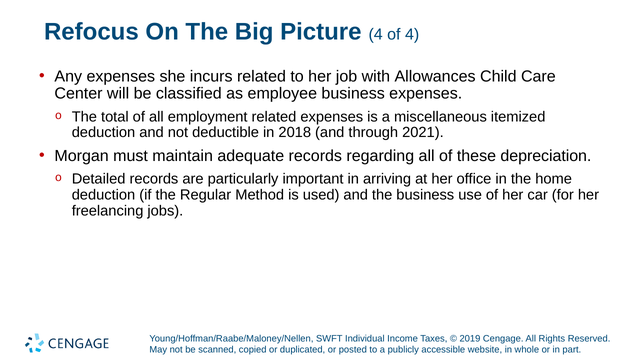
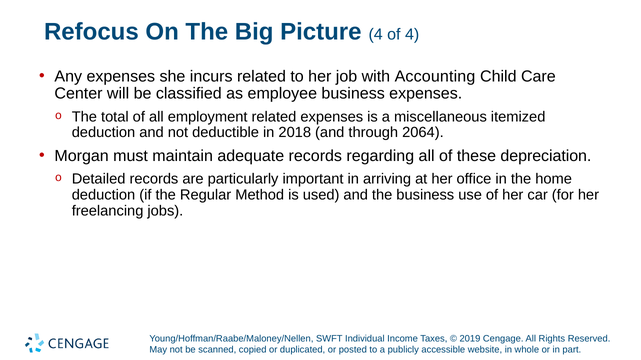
Allowances: Allowances -> Accounting (435, 76)
2021: 2021 -> 2064 (423, 133)
